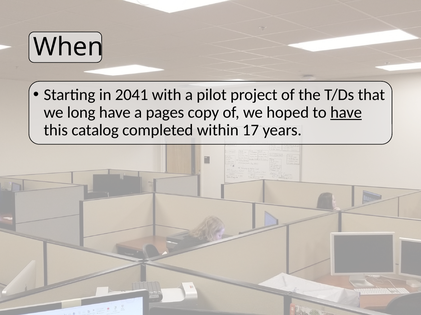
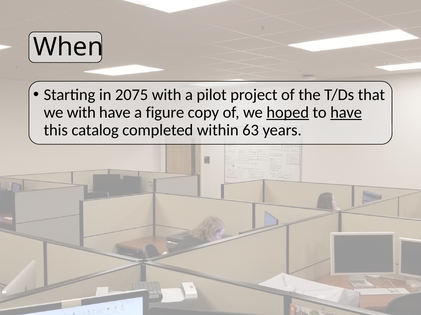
2041: 2041 -> 2075 (132, 95)
we long: long -> with (81, 113)
pages: pages -> figure (165, 113)
hoped underline: none -> present (288, 113)
17: 17 -> 63 (251, 130)
